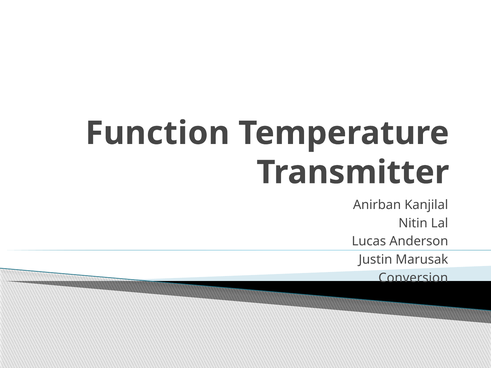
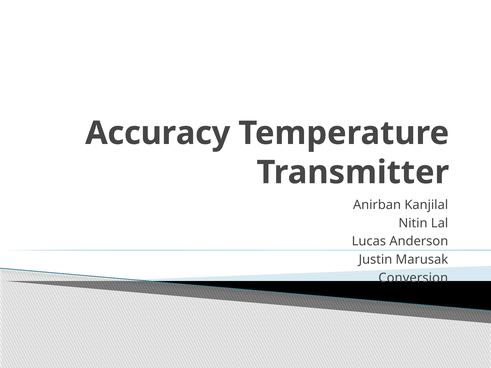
Function: Function -> Accuracy (158, 133)
